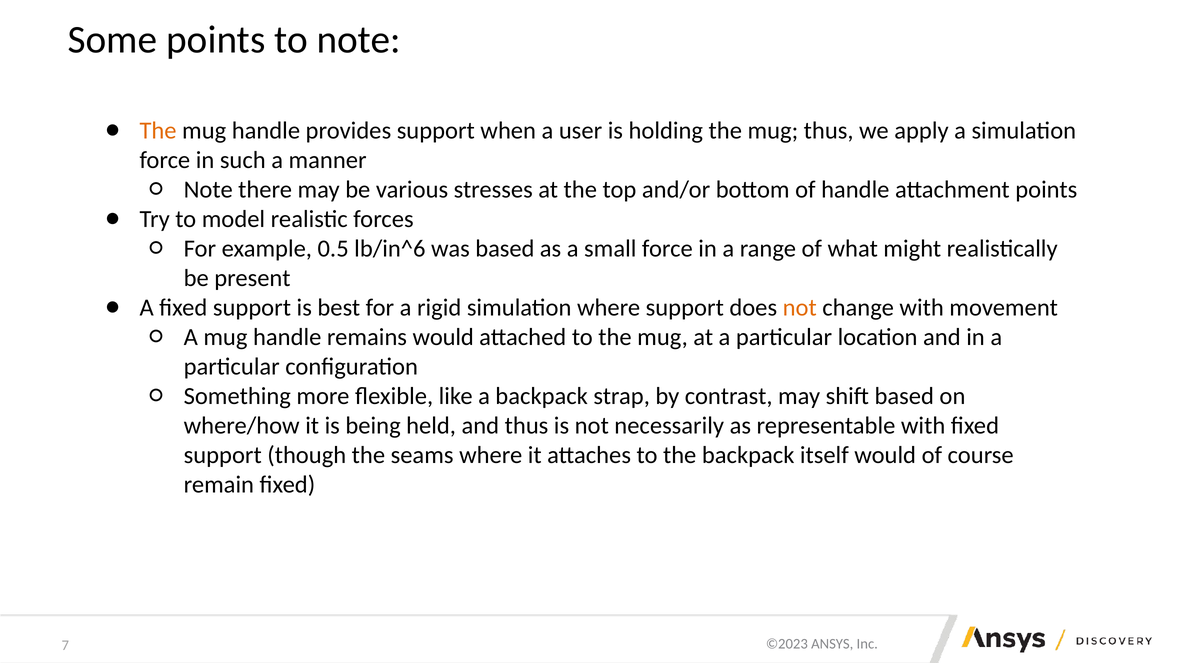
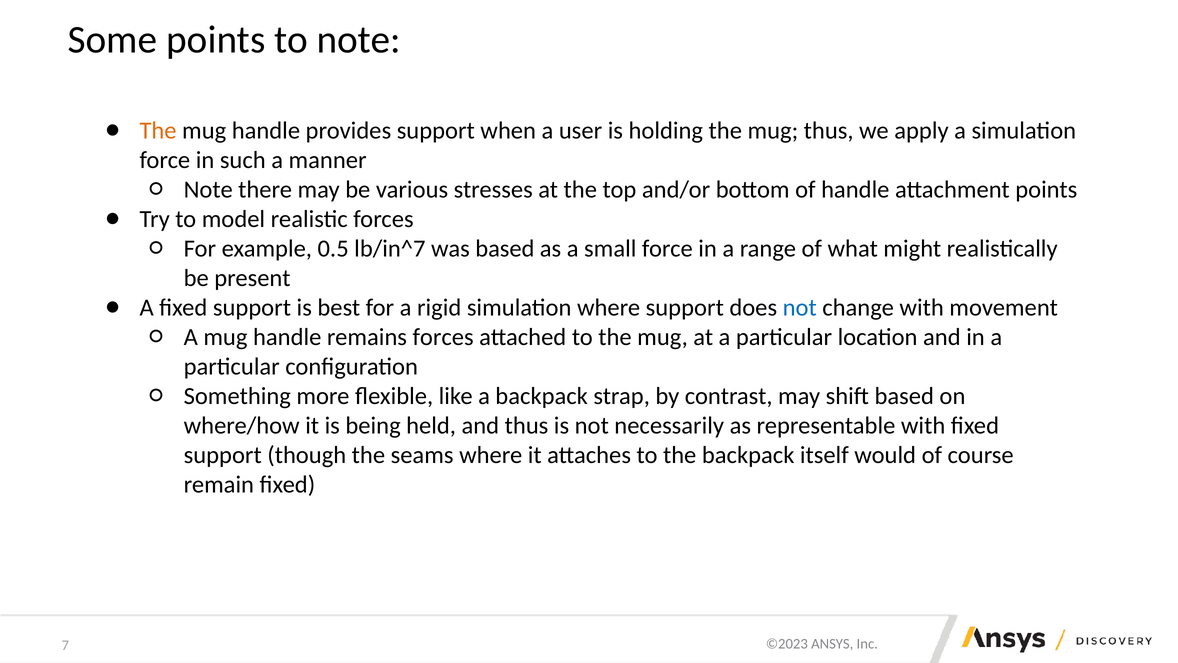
lb/in^6: lb/in^6 -> lb/in^7 (390, 249)
not colour: orange -> blue (800, 307)
remains would: would -> forces (443, 337)
